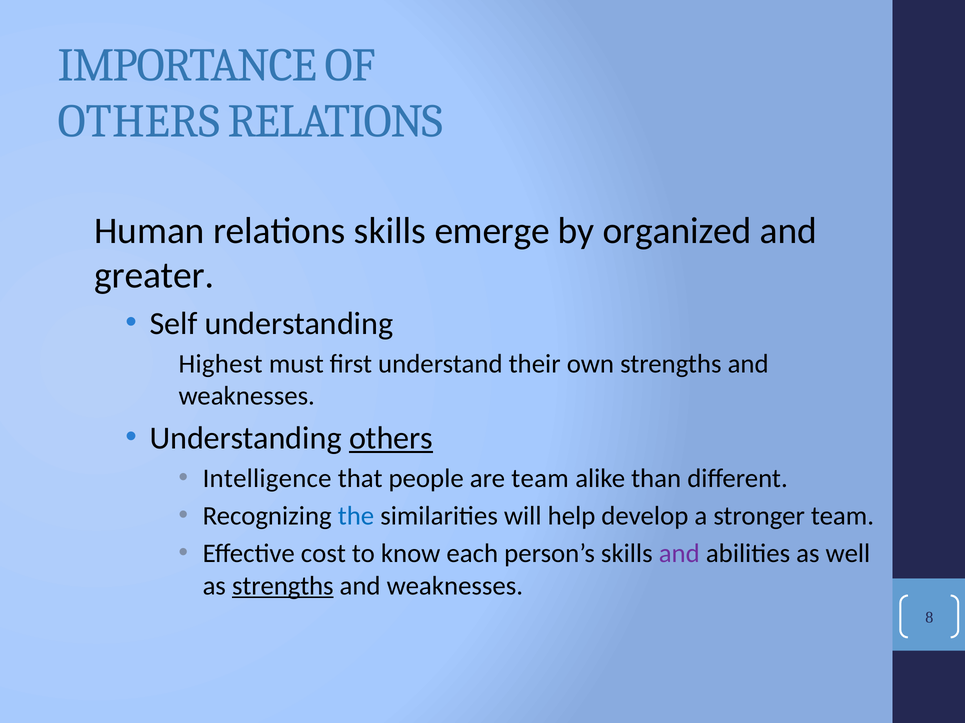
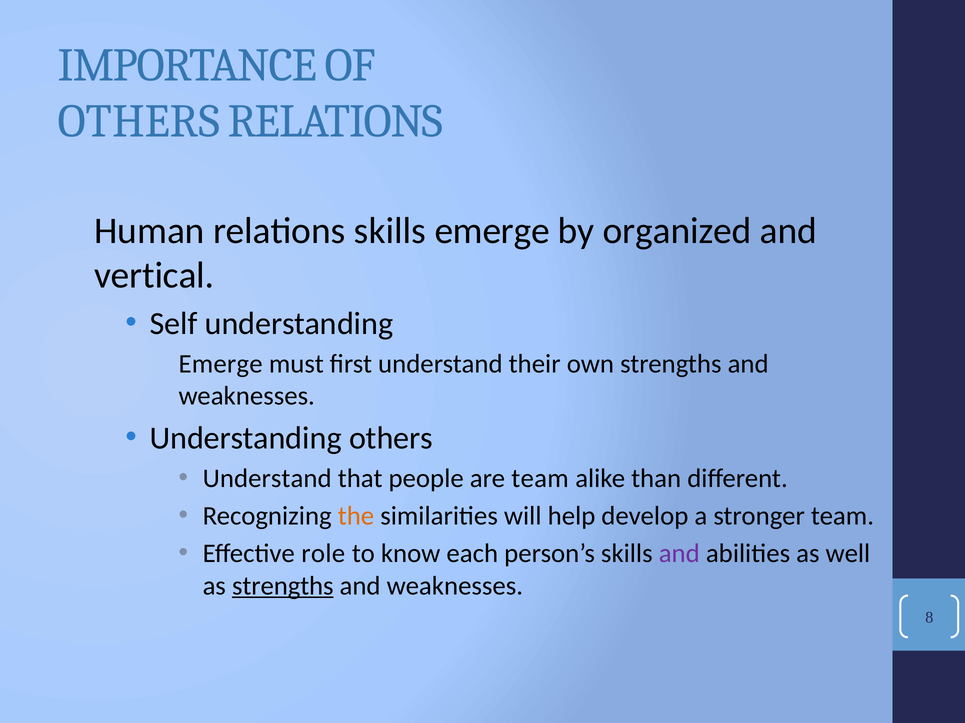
greater: greater -> vertical (154, 276)
Highest: Highest -> Emerge (221, 364)
others underline: present -> none (391, 439)
Intelligence: Intelligence -> Understand (267, 479)
the colour: blue -> orange (356, 517)
cost: cost -> role (323, 554)
